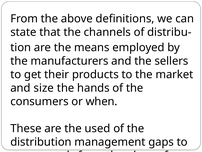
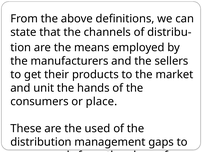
size: size -> unit (44, 88)
or when: when -> place (102, 101)
